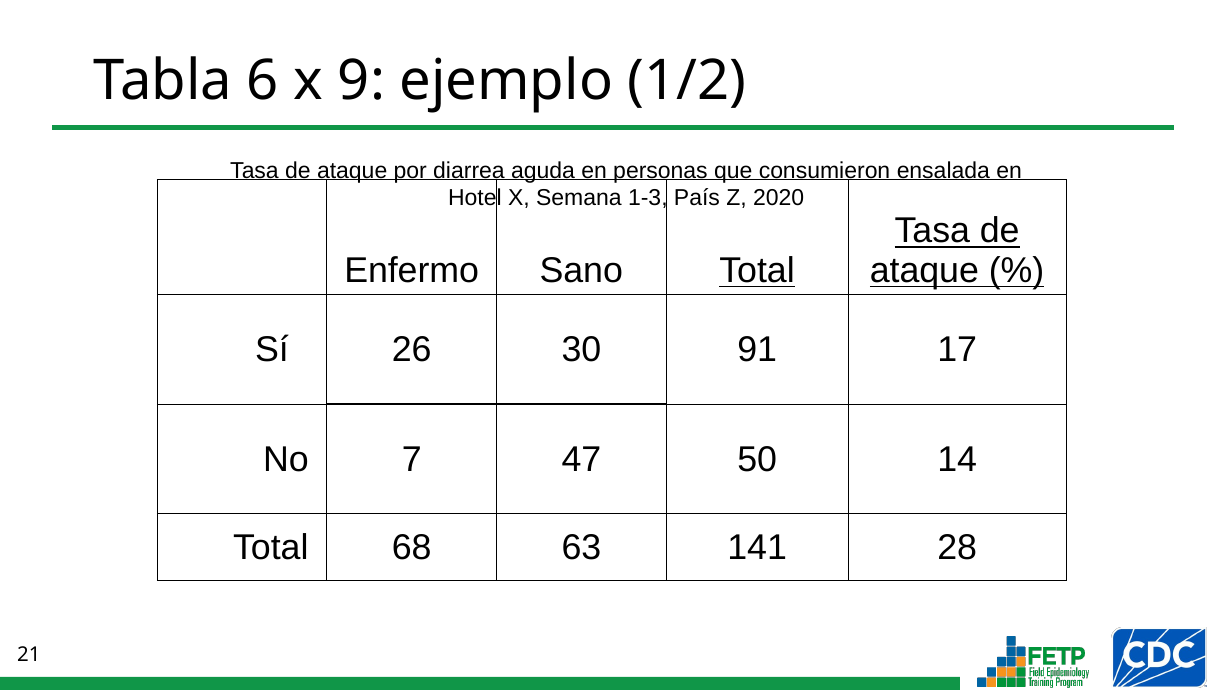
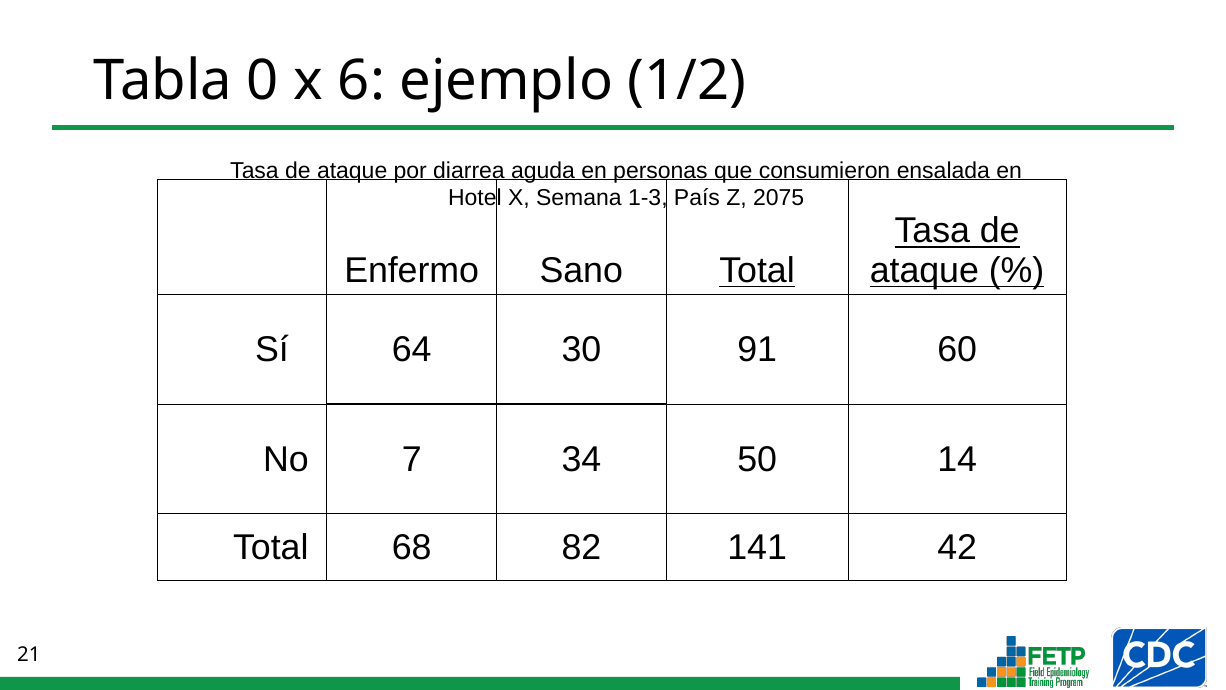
6: 6 -> 0 (263, 81)
9: 9 -> 6 (361, 81)
2020: 2020 -> 2075 (779, 198)
26: 26 -> 64 (412, 350)
17: 17 -> 60 (957, 350)
47: 47 -> 34 (581, 459)
63: 63 -> 82 (581, 547)
28: 28 -> 42 (957, 547)
